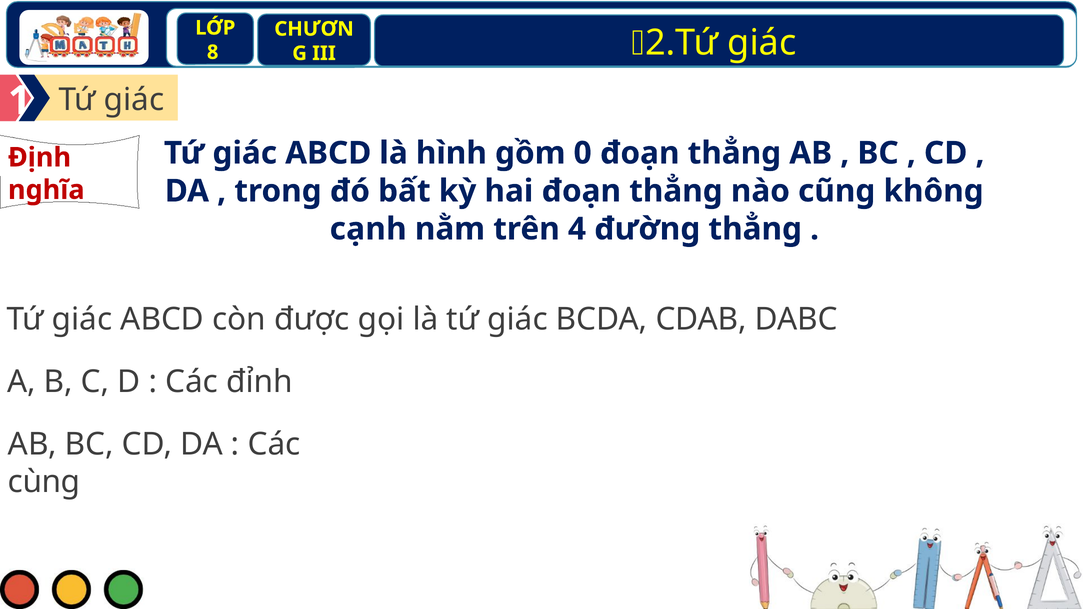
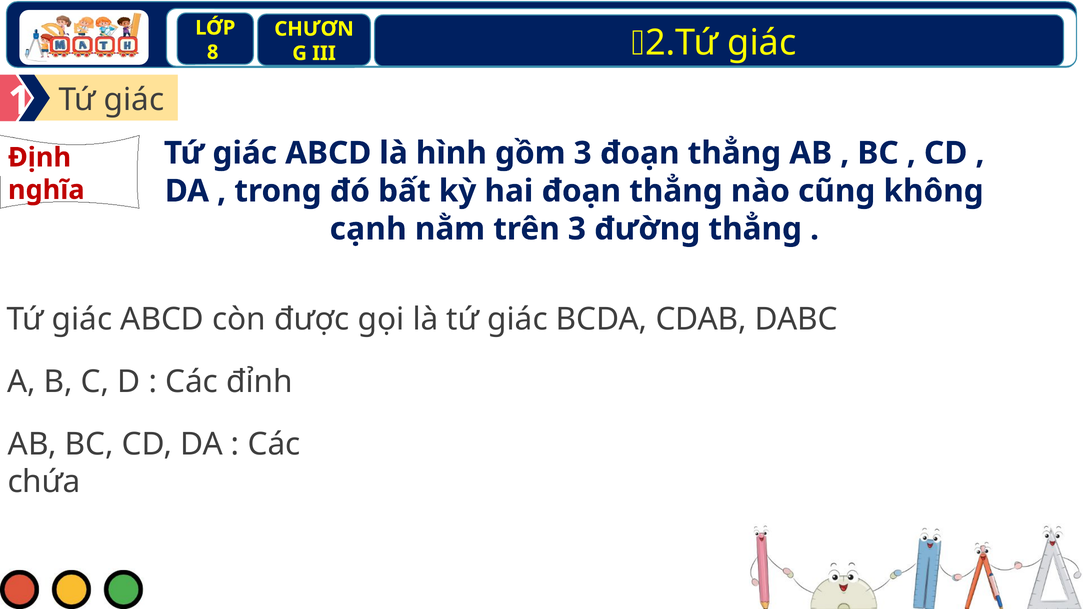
gồm 0: 0 -> 3 (583, 153)
trên 4: 4 -> 3 (577, 229)
cùng: cùng -> chứa (44, 482)
